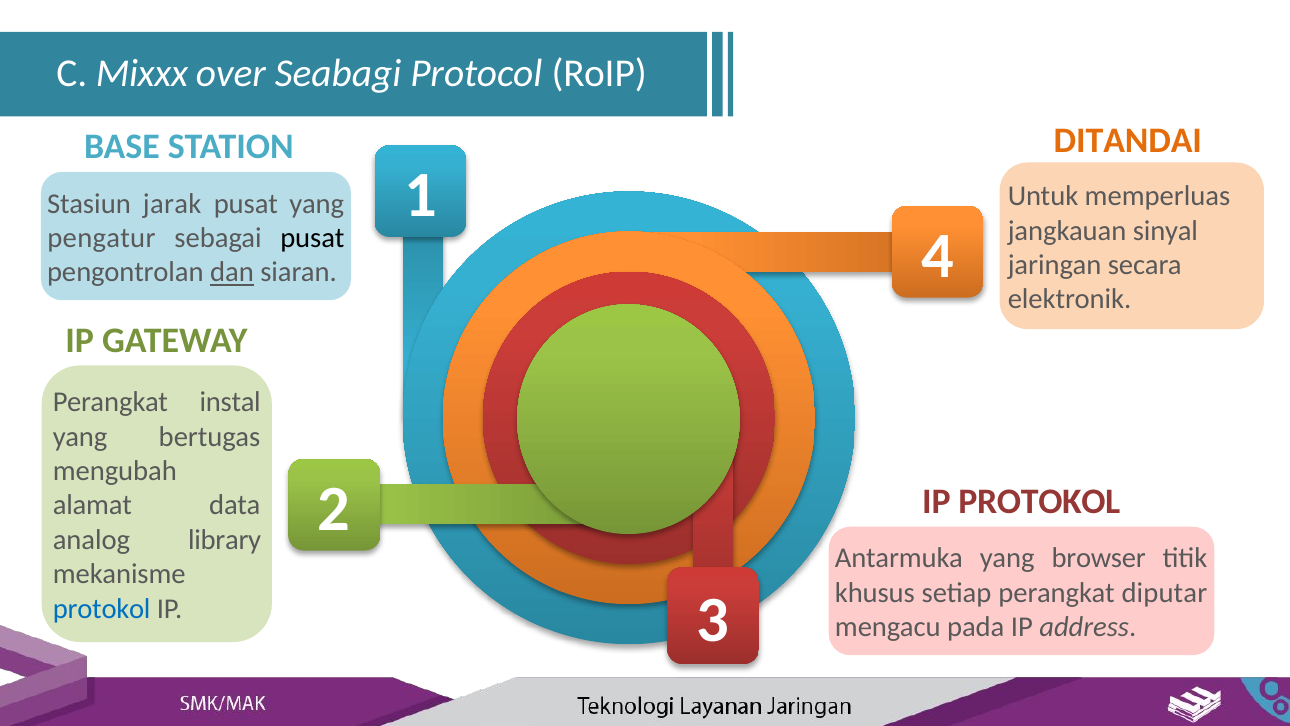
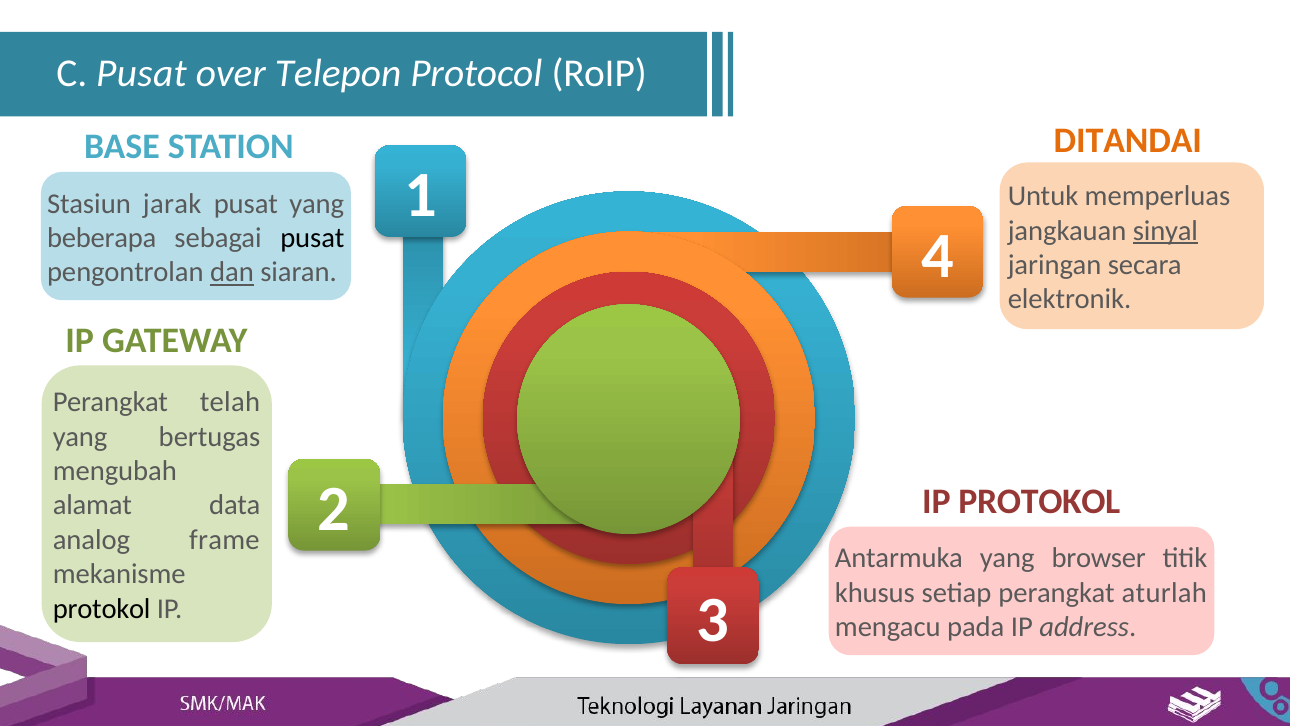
C Mixxx: Mixxx -> Pusat (142, 74)
Seabagi: Seabagi -> Telepon (338, 74)
sinyal underline: none -> present (1165, 230)
pengatur: pengatur -> beberapa (102, 238)
instal: instal -> telah (230, 402)
library: library -> frame (224, 540)
diputar: diputar -> aturlah (1164, 593)
protokol colour: blue -> black (102, 608)
